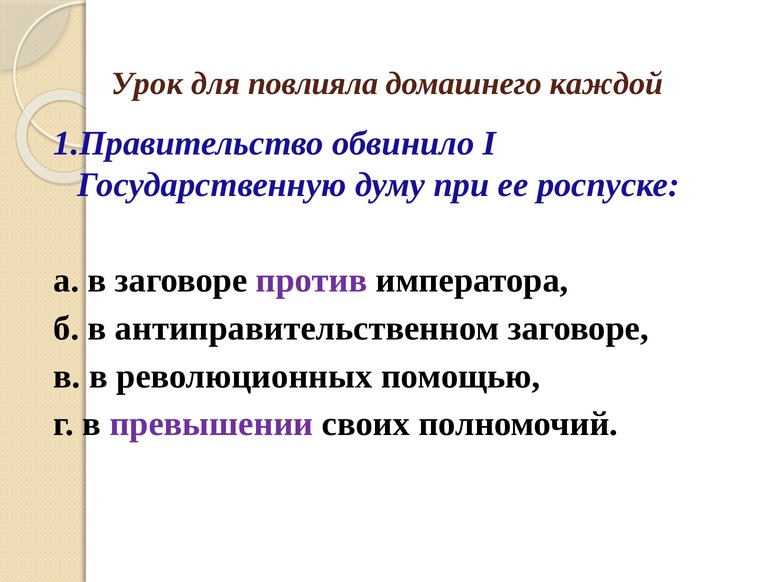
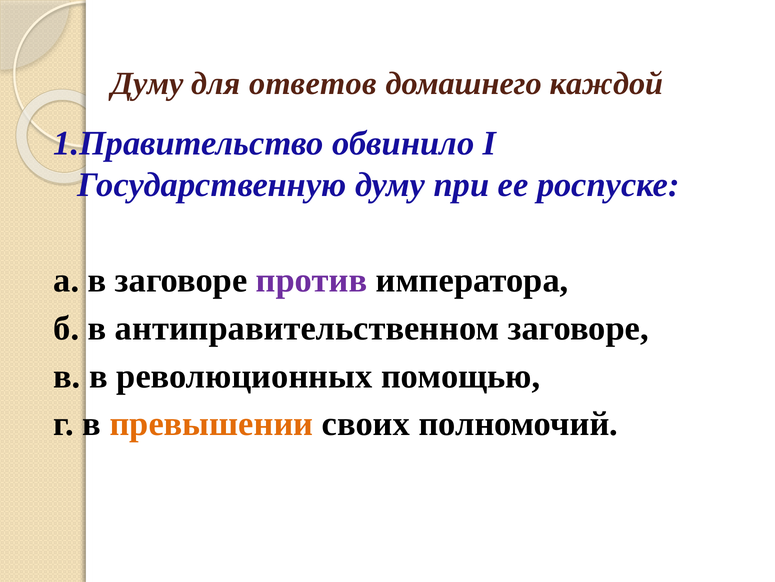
Урок: Урок -> Думу (147, 84)
повлияла: повлияла -> ответов (313, 84)
превышении colour: purple -> orange (211, 424)
